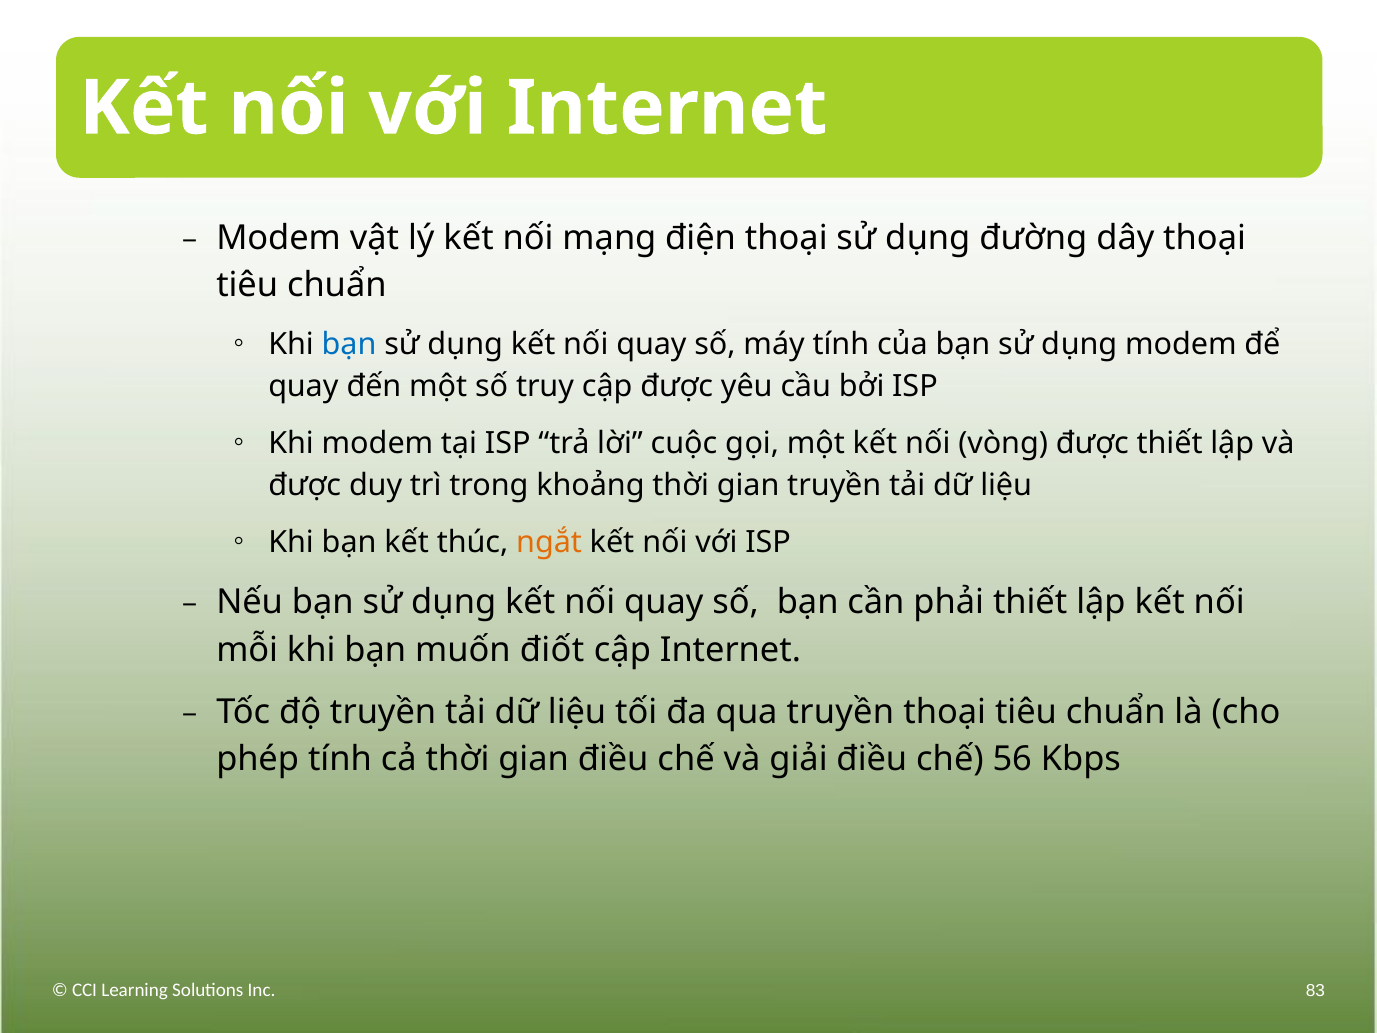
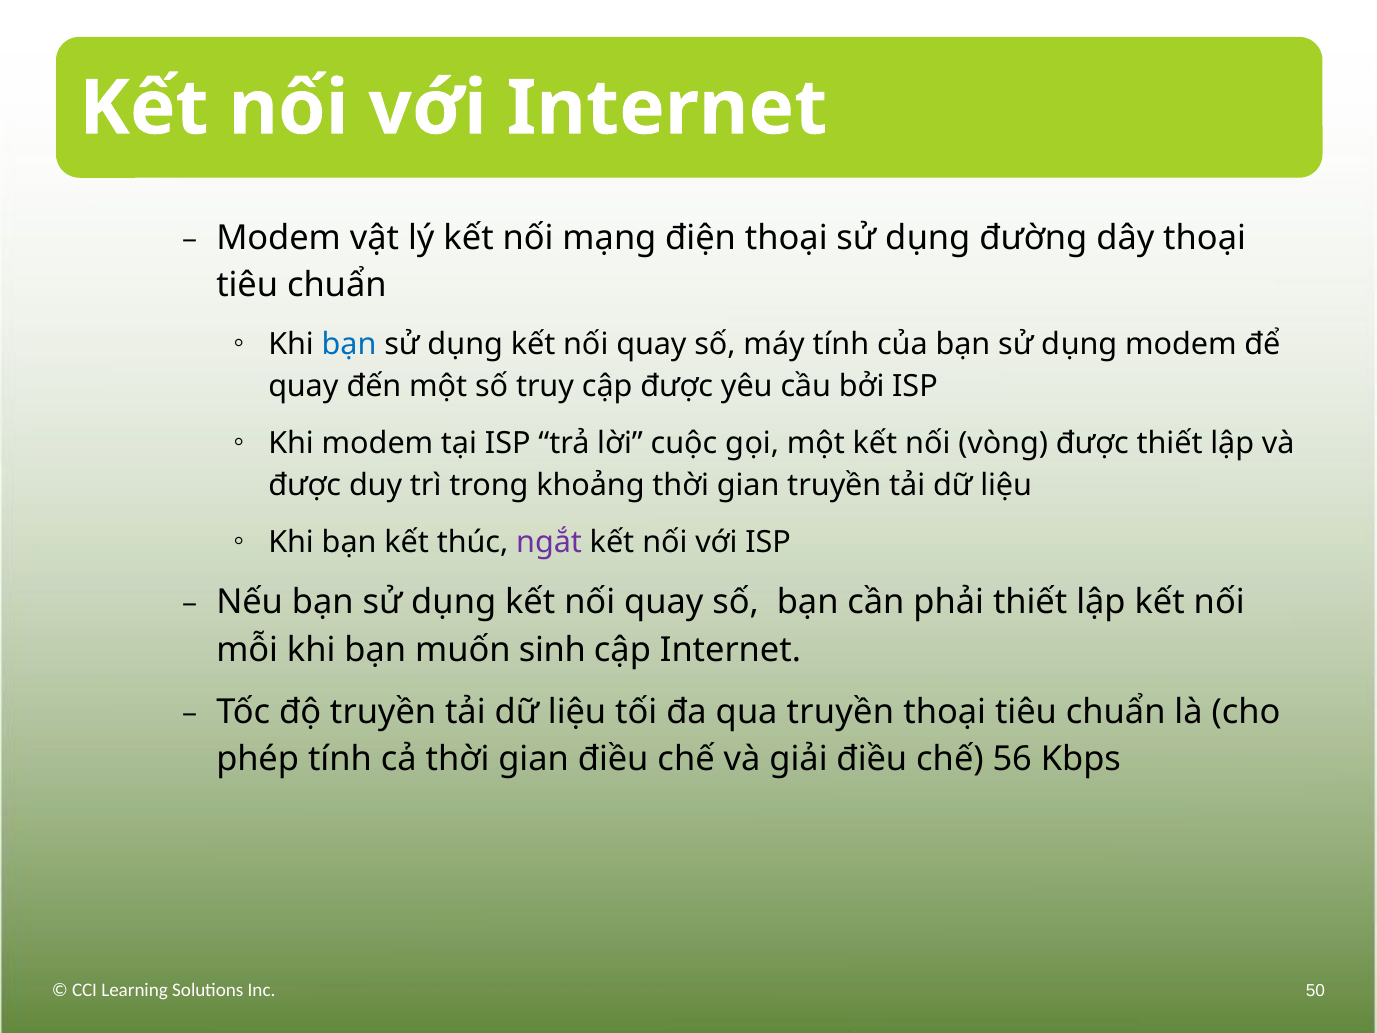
ngắt colour: orange -> purple (549, 542)
điốt: điốt -> sinh (552, 649)
83: 83 -> 50 (1315, 991)
